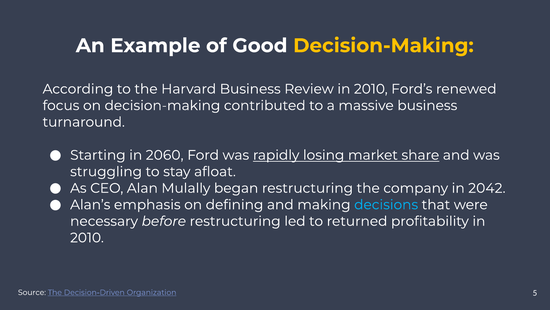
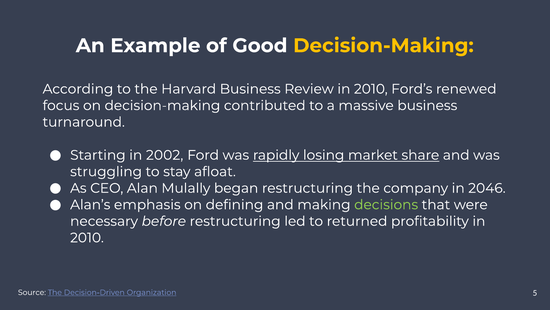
2060: 2060 -> 2002 (165, 155)
2042: 2042 -> 2046 (487, 188)
decisions colour: light blue -> light green (386, 204)
